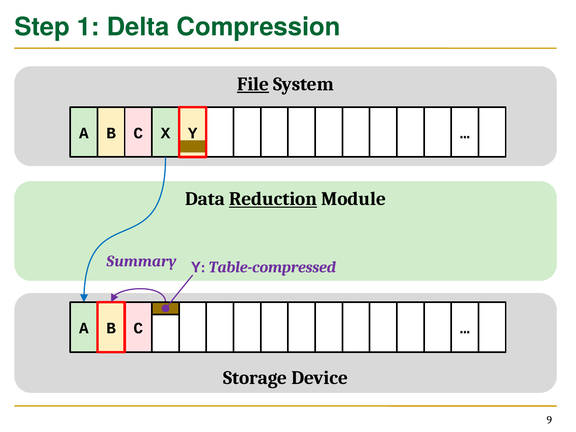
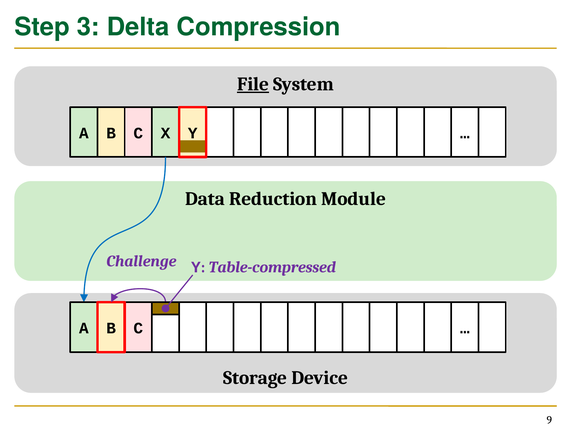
1: 1 -> 3 (88, 27)
Reduction underline: present -> none (273, 199)
Summary: Summary -> Challenge (141, 261)
